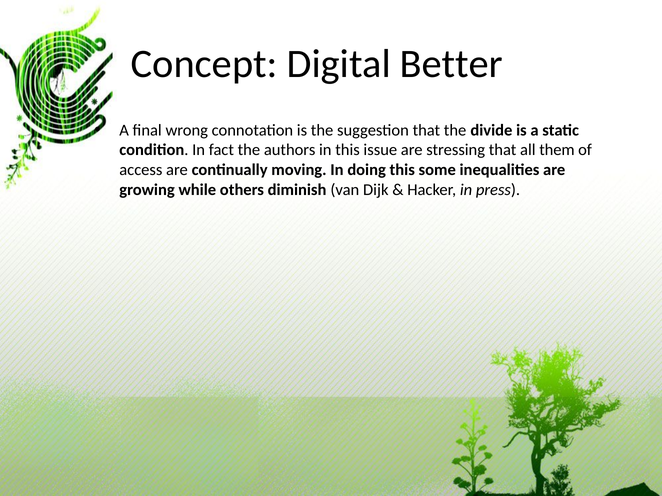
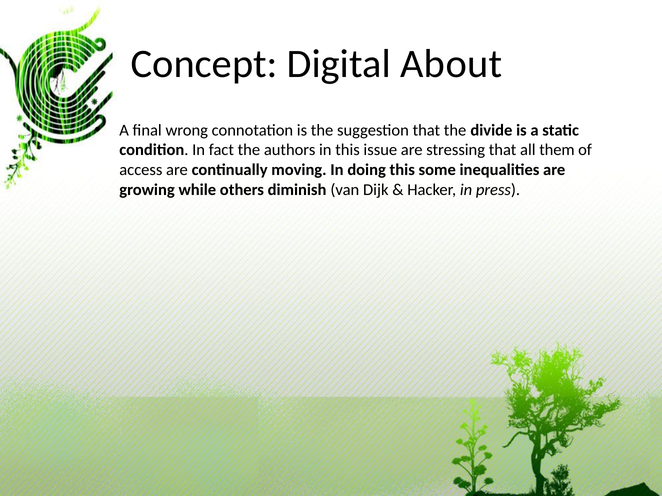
Better: Better -> About (451, 64)
